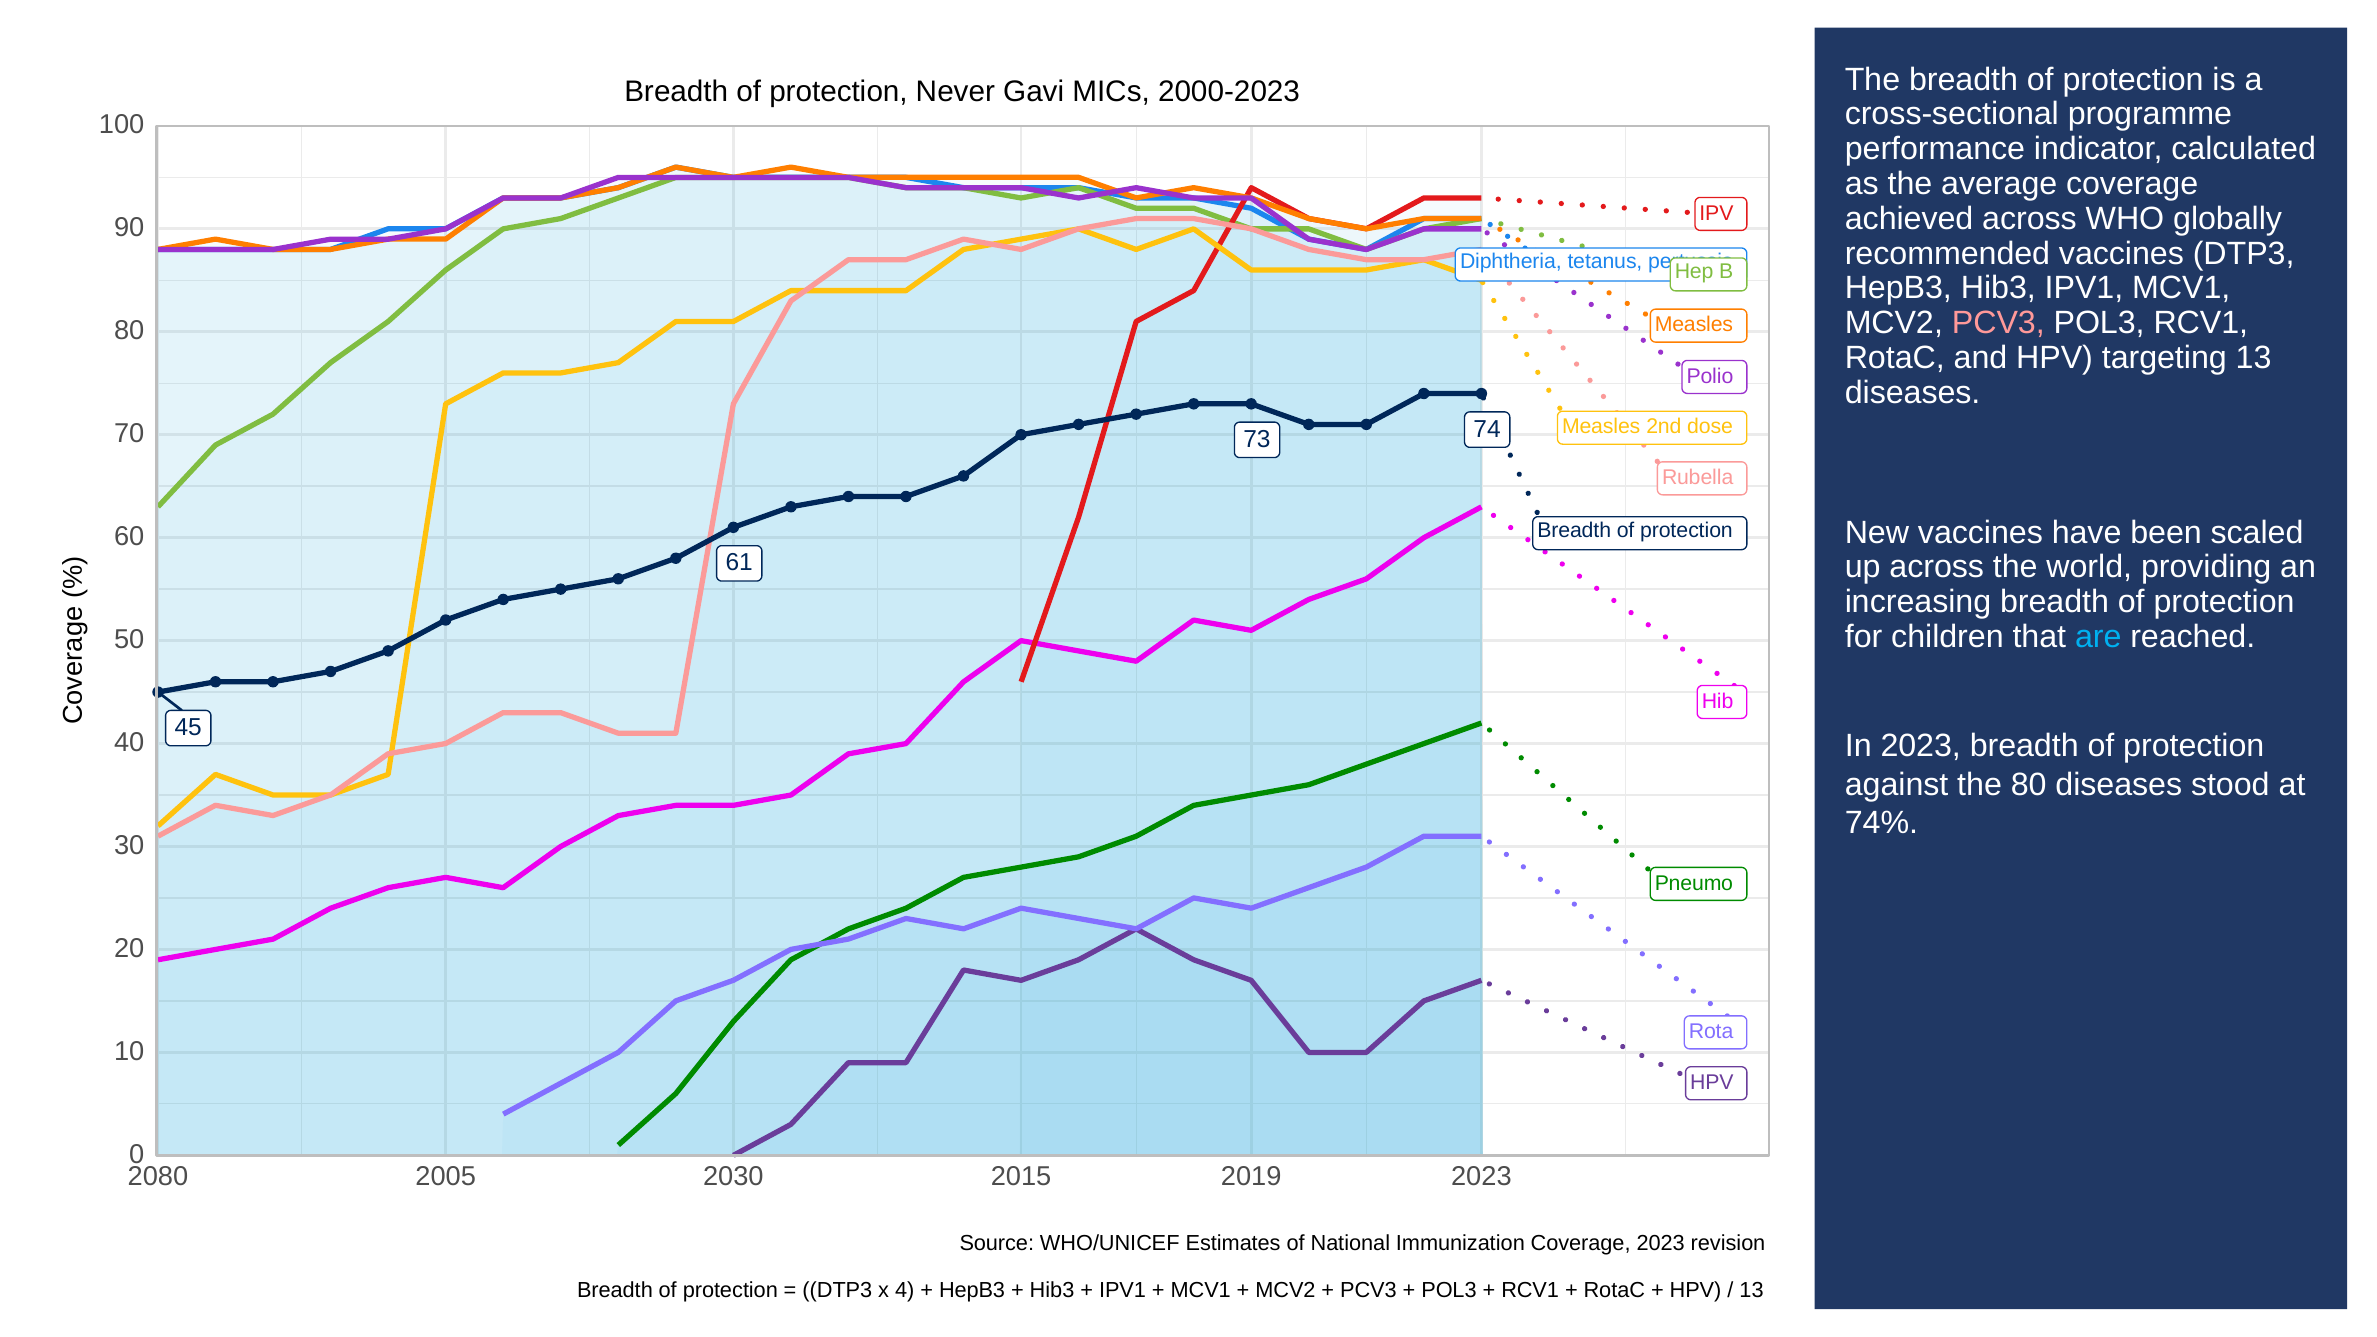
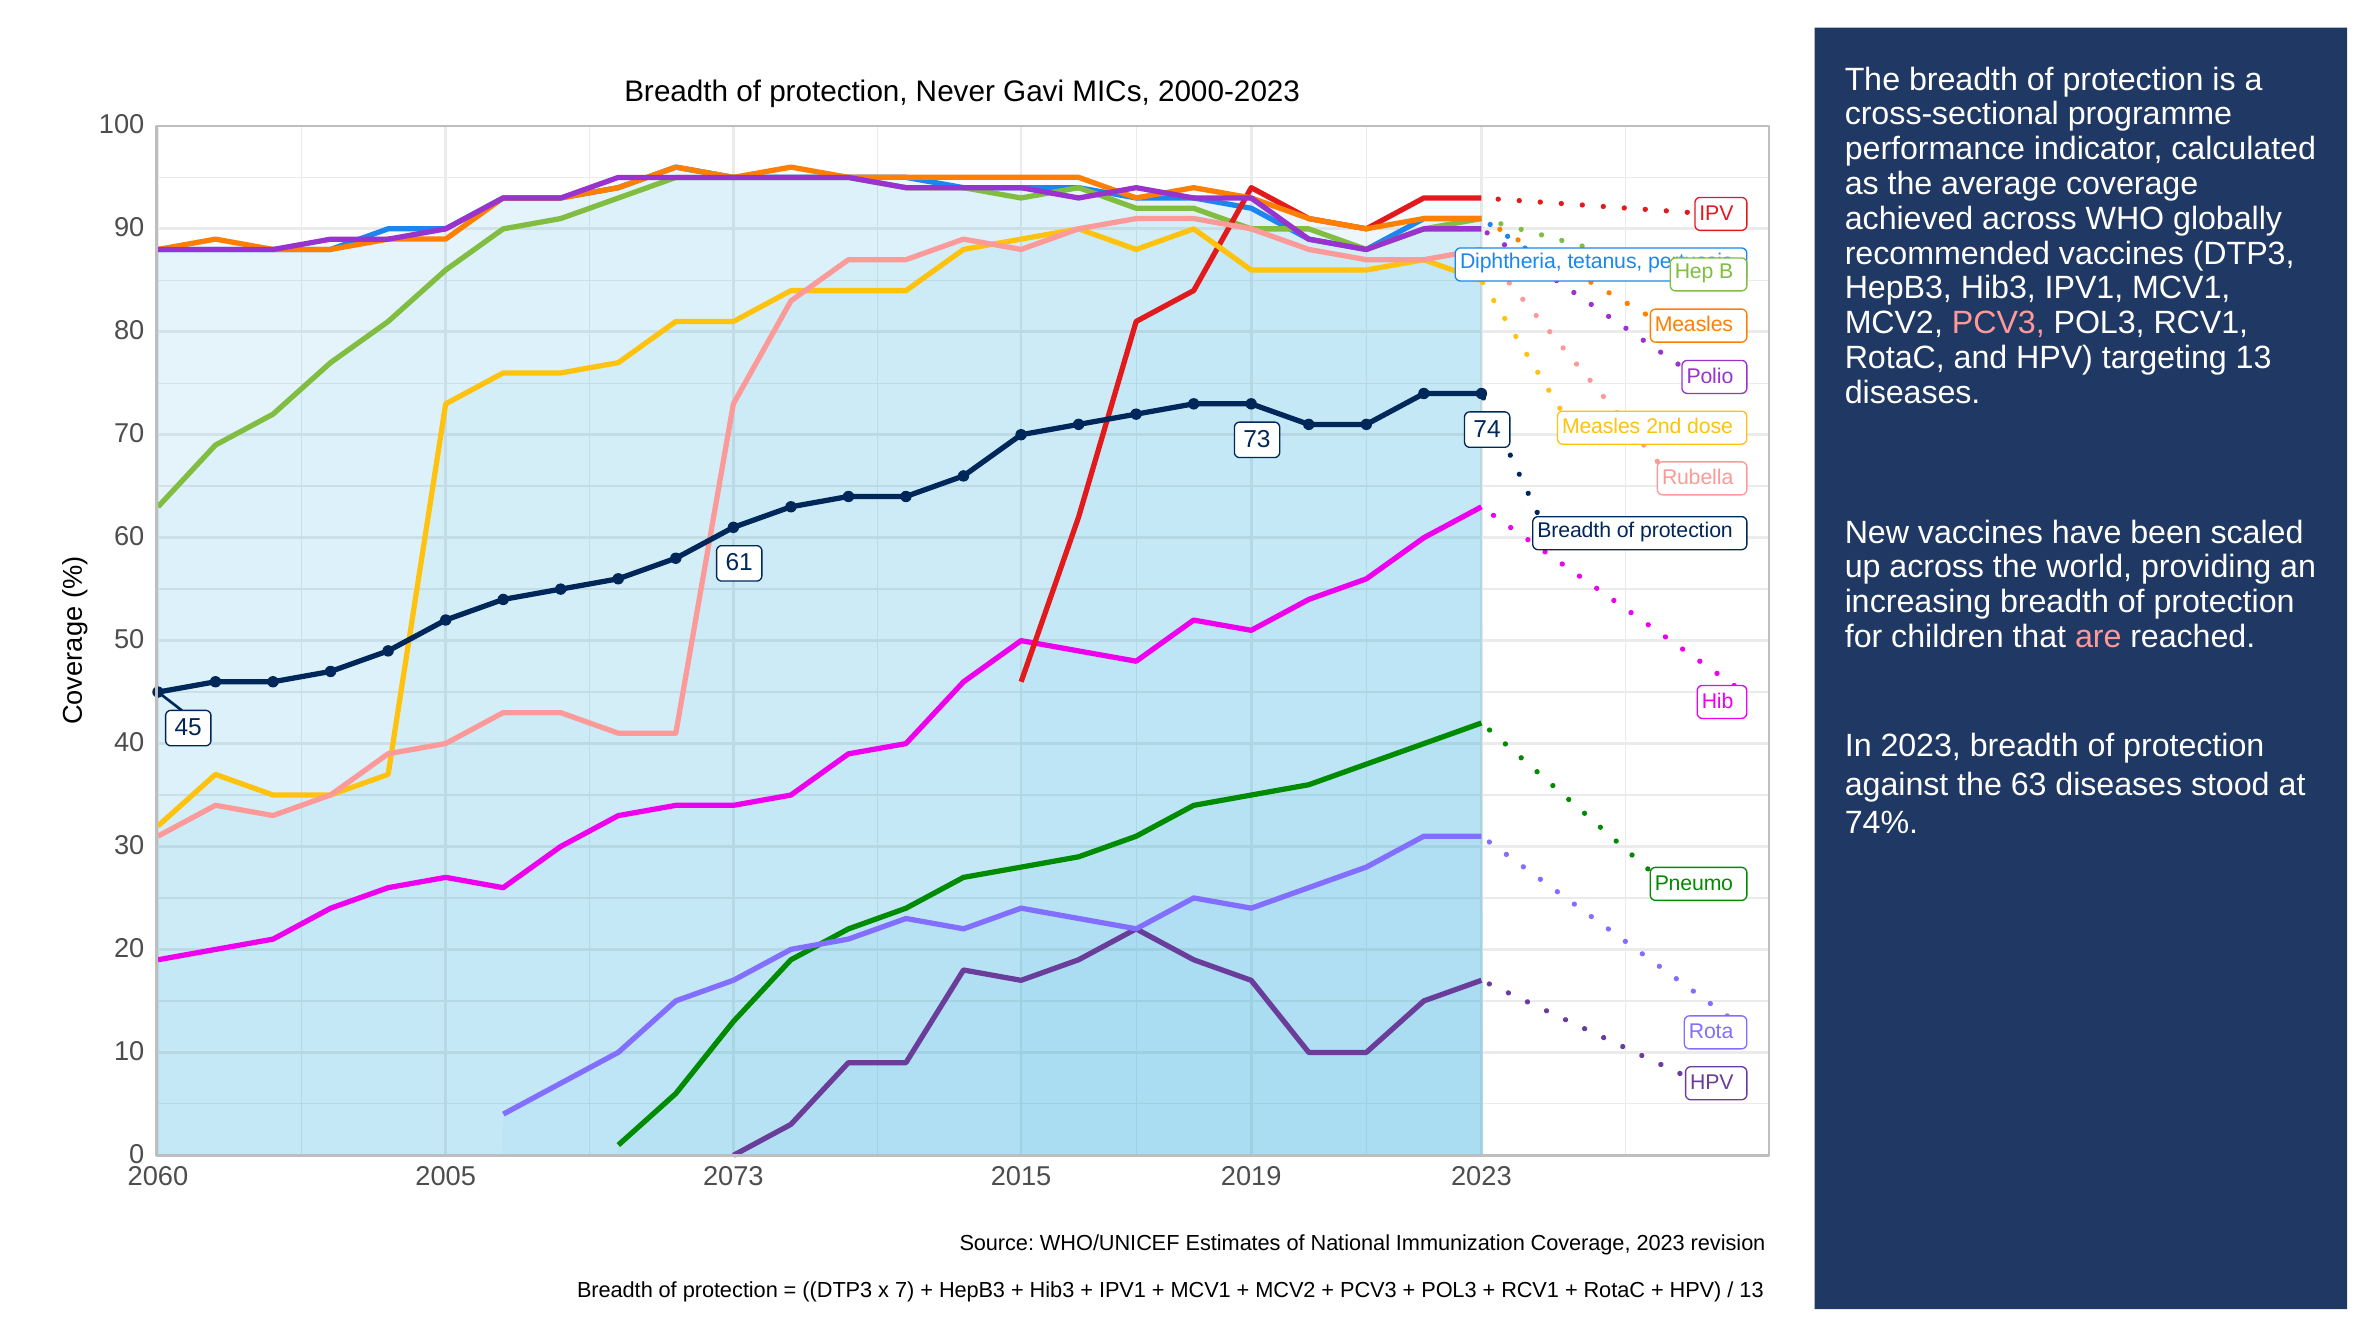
are colour: light blue -> pink (2098, 637)
the 80: 80 -> 63 (2029, 785)
2080: 2080 -> 2060 (158, 1176)
2030: 2030 -> 2073 (733, 1176)
4: 4 -> 7 (905, 1290)
